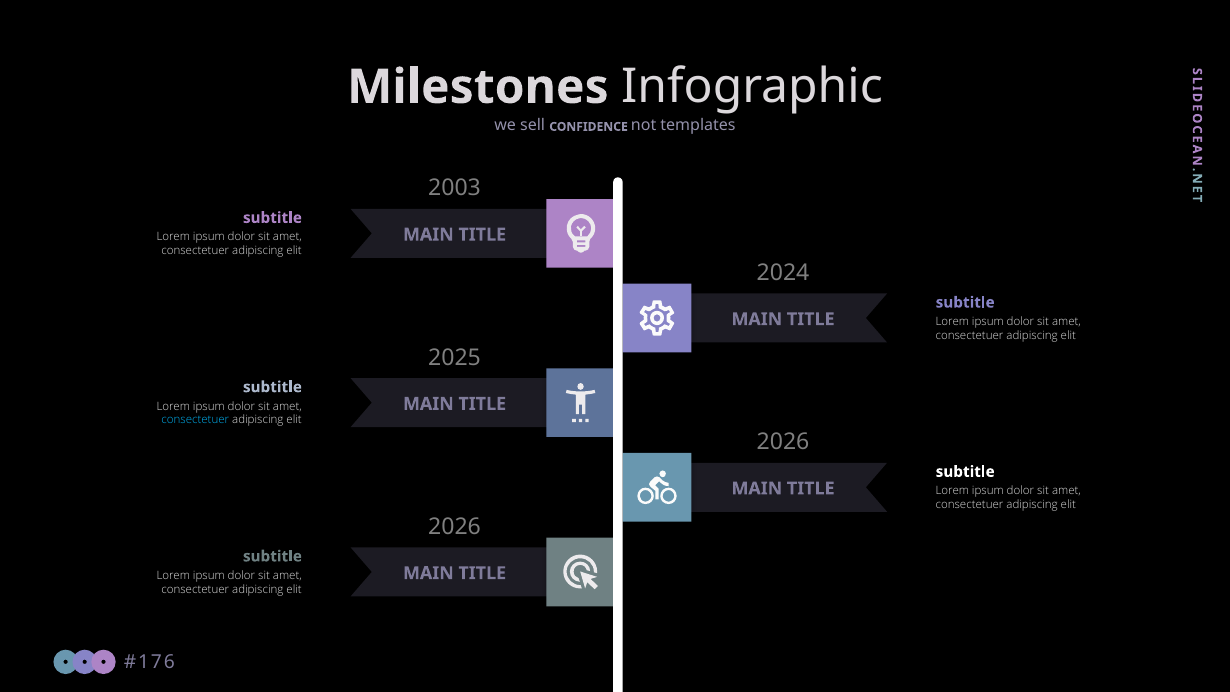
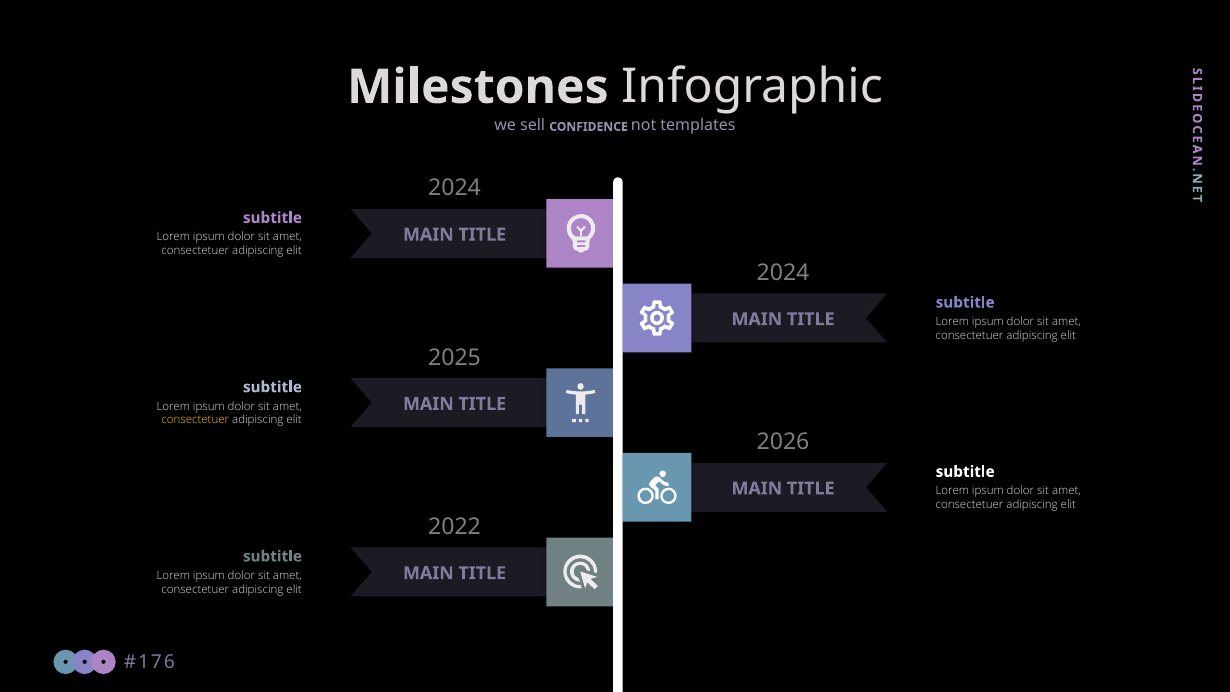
2003: 2003 -> 2024 (455, 188)
consectetuer colour: light blue -> yellow (195, 420)
2026: 2026 -> 2022 (455, 527)
